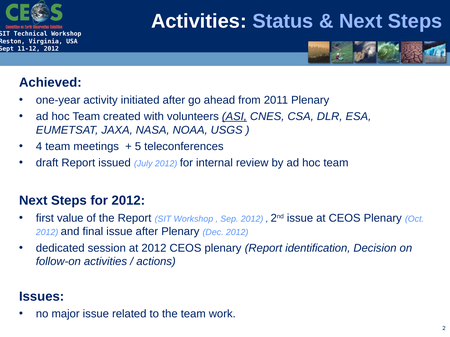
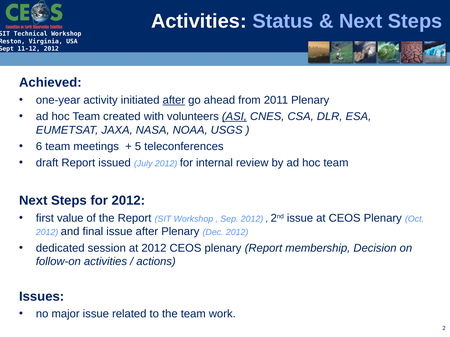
after underline: none -> present (174, 100)
4: 4 -> 6 (39, 147)
identification: identification -> membership (318, 248)
